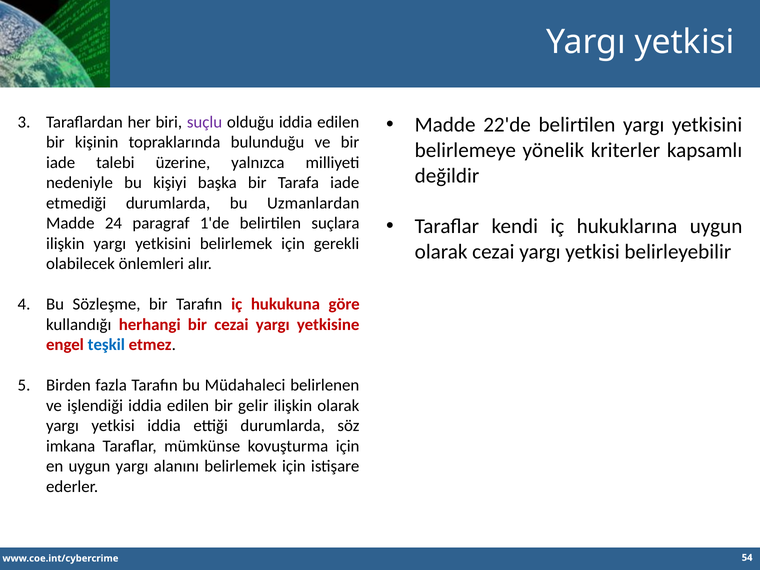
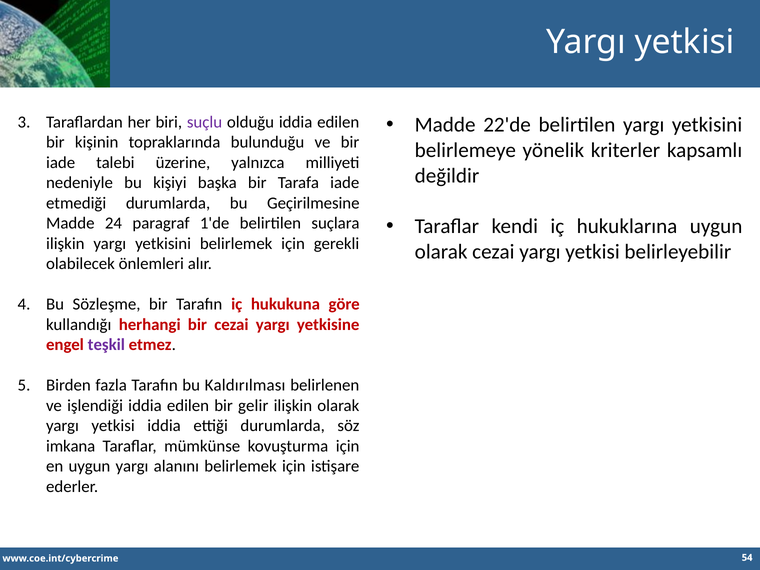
Uzmanlardan: Uzmanlardan -> Geçirilmesine (313, 203)
teşkil colour: blue -> purple (106, 345)
Müdahaleci: Müdahaleci -> Kaldırılması (245, 385)
